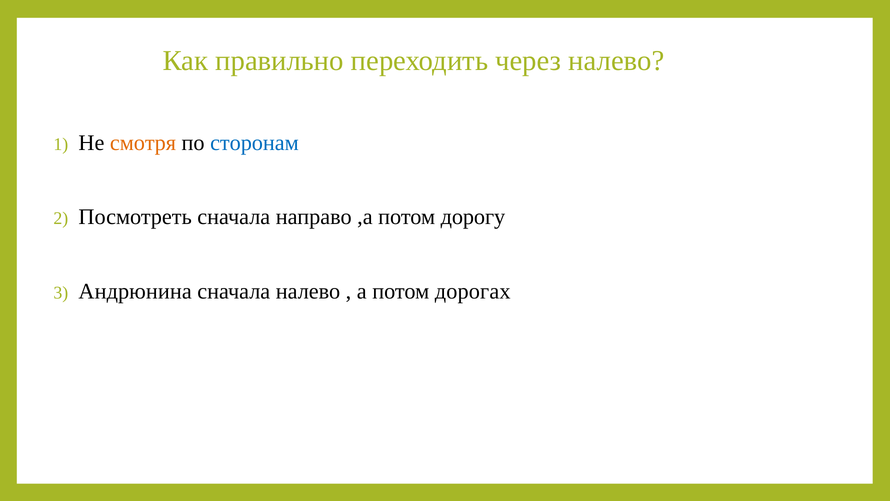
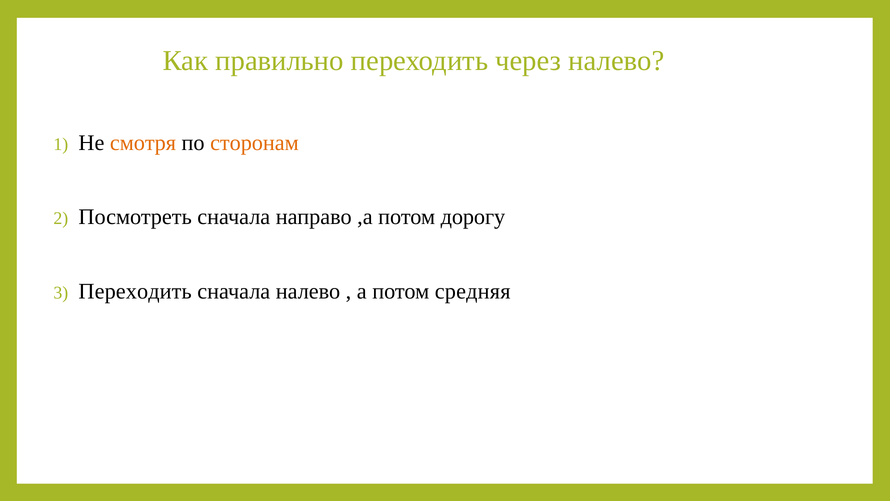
сторонам colour: blue -> orange (254, 143)
Андрюнина: Андрюнина -> Переходить (135, 291)
дорогах: дорогах -> средняя (473, 291)
